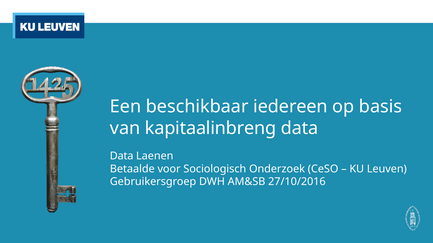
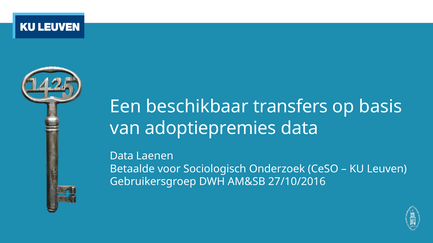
iedereen: iedereen -> transfers (291, 107)
kapitaalinbreng: kapitaalinbreng -> adoptiepremies (211, 129)
